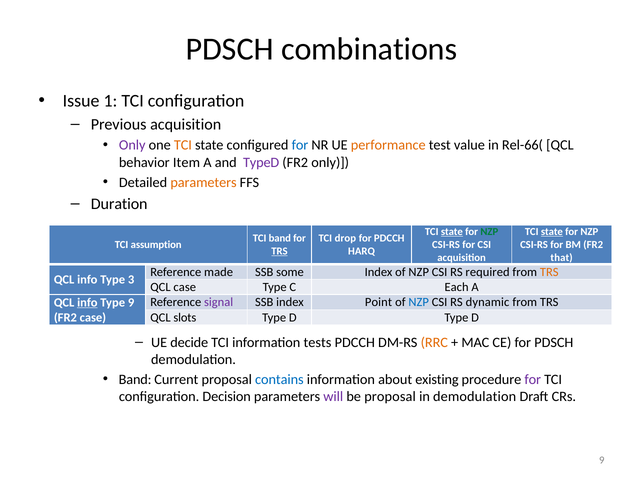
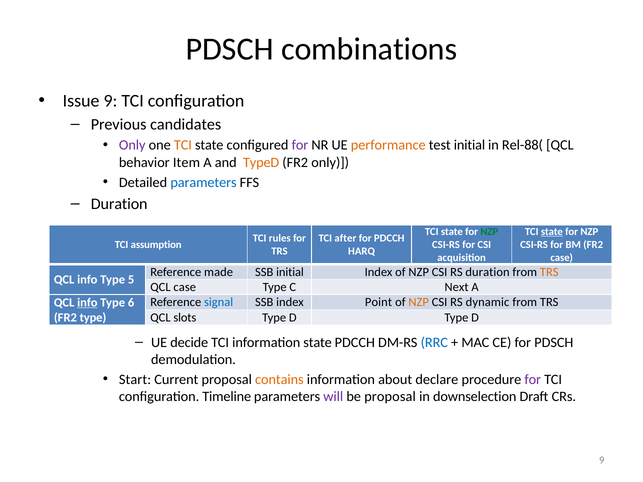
Issue 1: 1 -> 9 (110, 101)
Previous acquisition: acquisition -> candidates (186, 124)
for colour: blue -> purple (300, 145)
test value: value -> initial (469, 145)
Rel-66(: Rel-66( -> Rel-88( (522, 145)
TypeD colour: purple -> orange (261, 162)
parameters colour: orange -> blue (204, 182)
state underline: present -> none (452, 232)
TCI band: band -> rules (280, 238)
drop: drop -> after (345, 238)
TRS underline: present -> none (279, 251)
that: that -> case (562, 258)
SSB some: some -> initial (290, 272)
RS required: required -> duration (488, 272)
3: 3 -> 5 (131, 280)
Each: Each -> Next (457, 287)
Type 9: 9 -> 6 (131, 303)
signal colour: purple -> blue (219, 303)
NZP colour: blue -> orange (419, 303)
FR2 case: case -> type (93, 318)
information tests: tests -> state (318, 343)
RRC colour: orange -> blue (434, 343)
Band: Band -> Start (135, 380)
contains colour: blue -> orange (279, 380)
existing: existing -> declare (437, 380)
Decision: Decision -> Timeline (227, 397)
in demodulation: demodulation -> downselection (475, 397)
